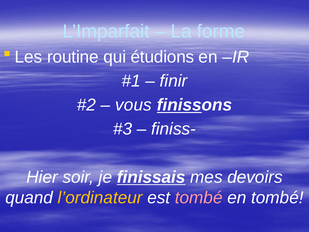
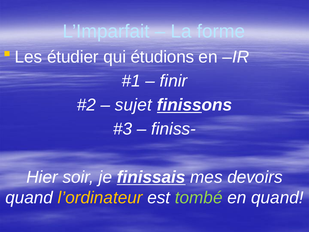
routine: routine -> étudier (73, 57)
vous: vous -> sujet (133, 105)
tombé colour: pink -> light green (199, 198)
en tombé: tombé -> quand (277, 198)
